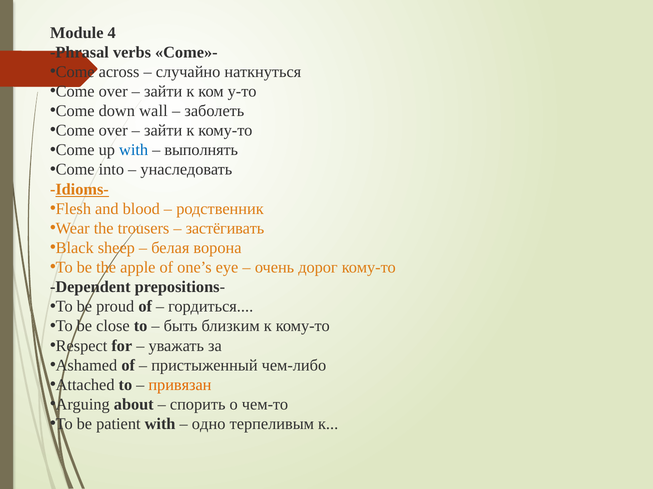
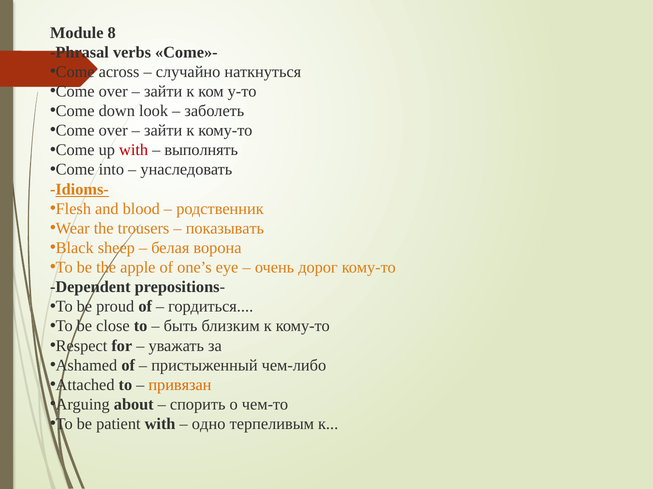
4: 4 -> 8 (112, 33)
wall: wall -> look (154, 111)
with colour: blue -> red (134, 150)
застёгивать: застёгивать -> показывать (225, 229)
